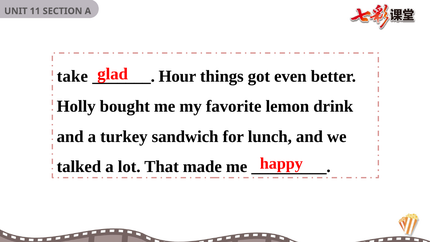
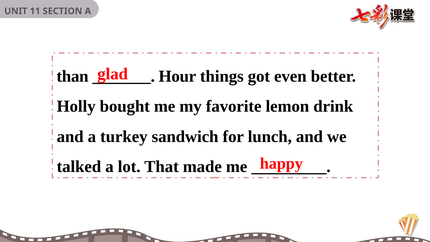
take: take -> than (73, 76)
